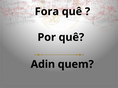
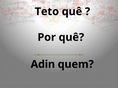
Fora: Fora -> Teto (47, 12)
